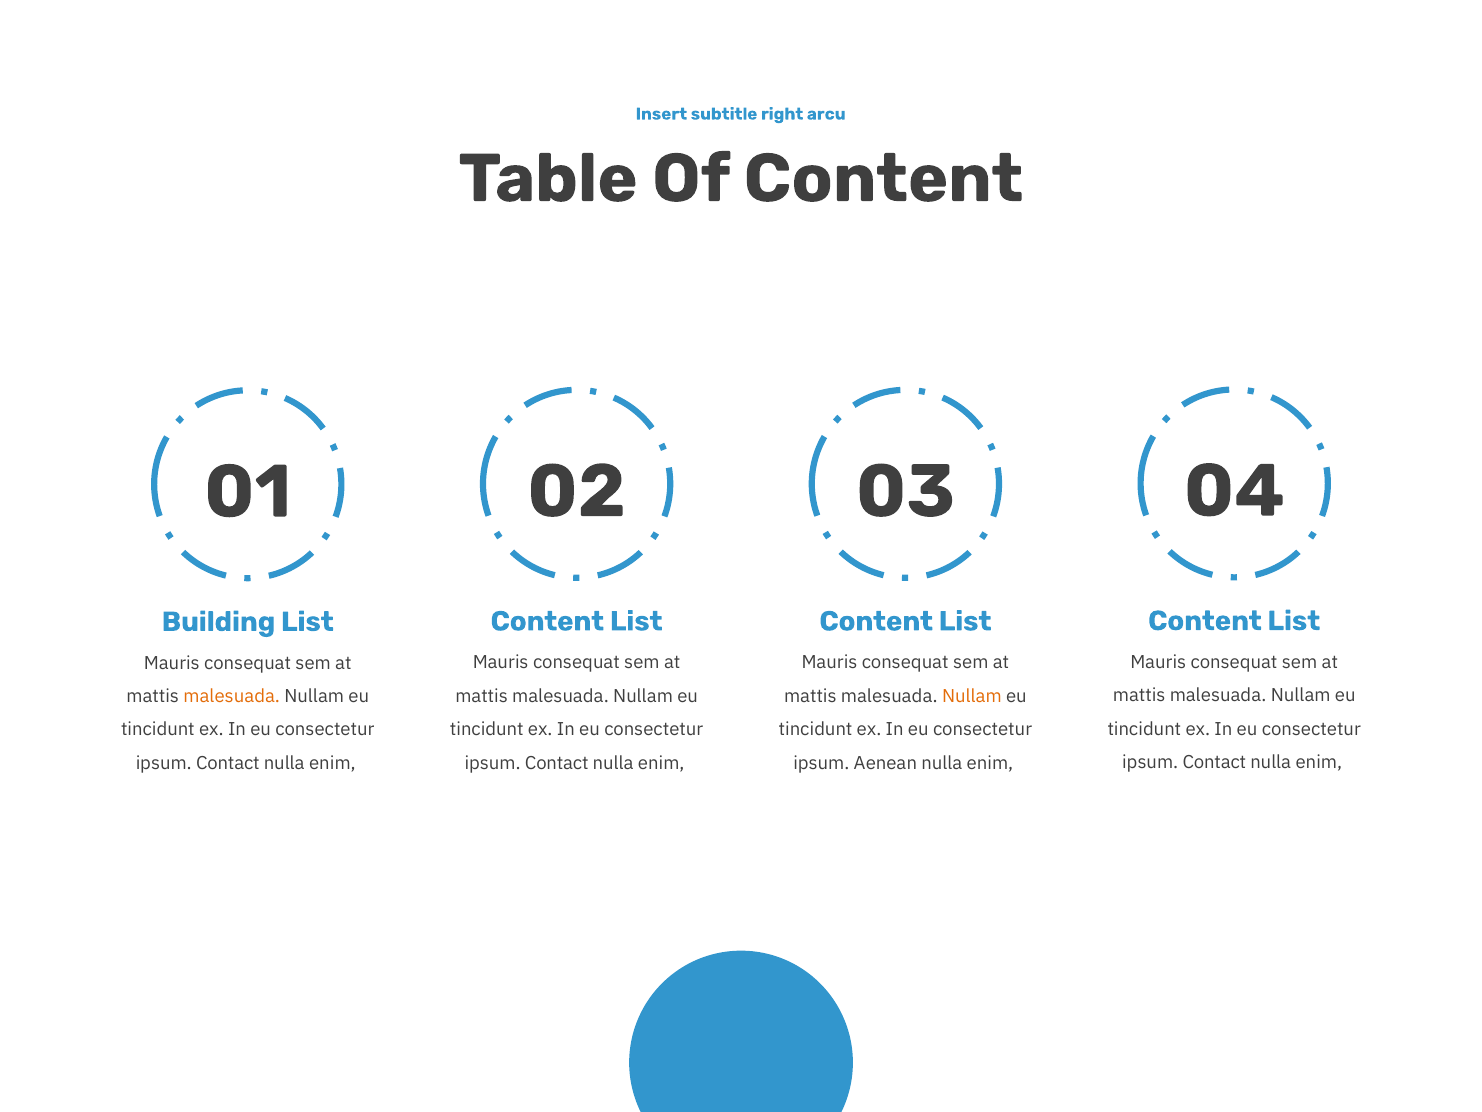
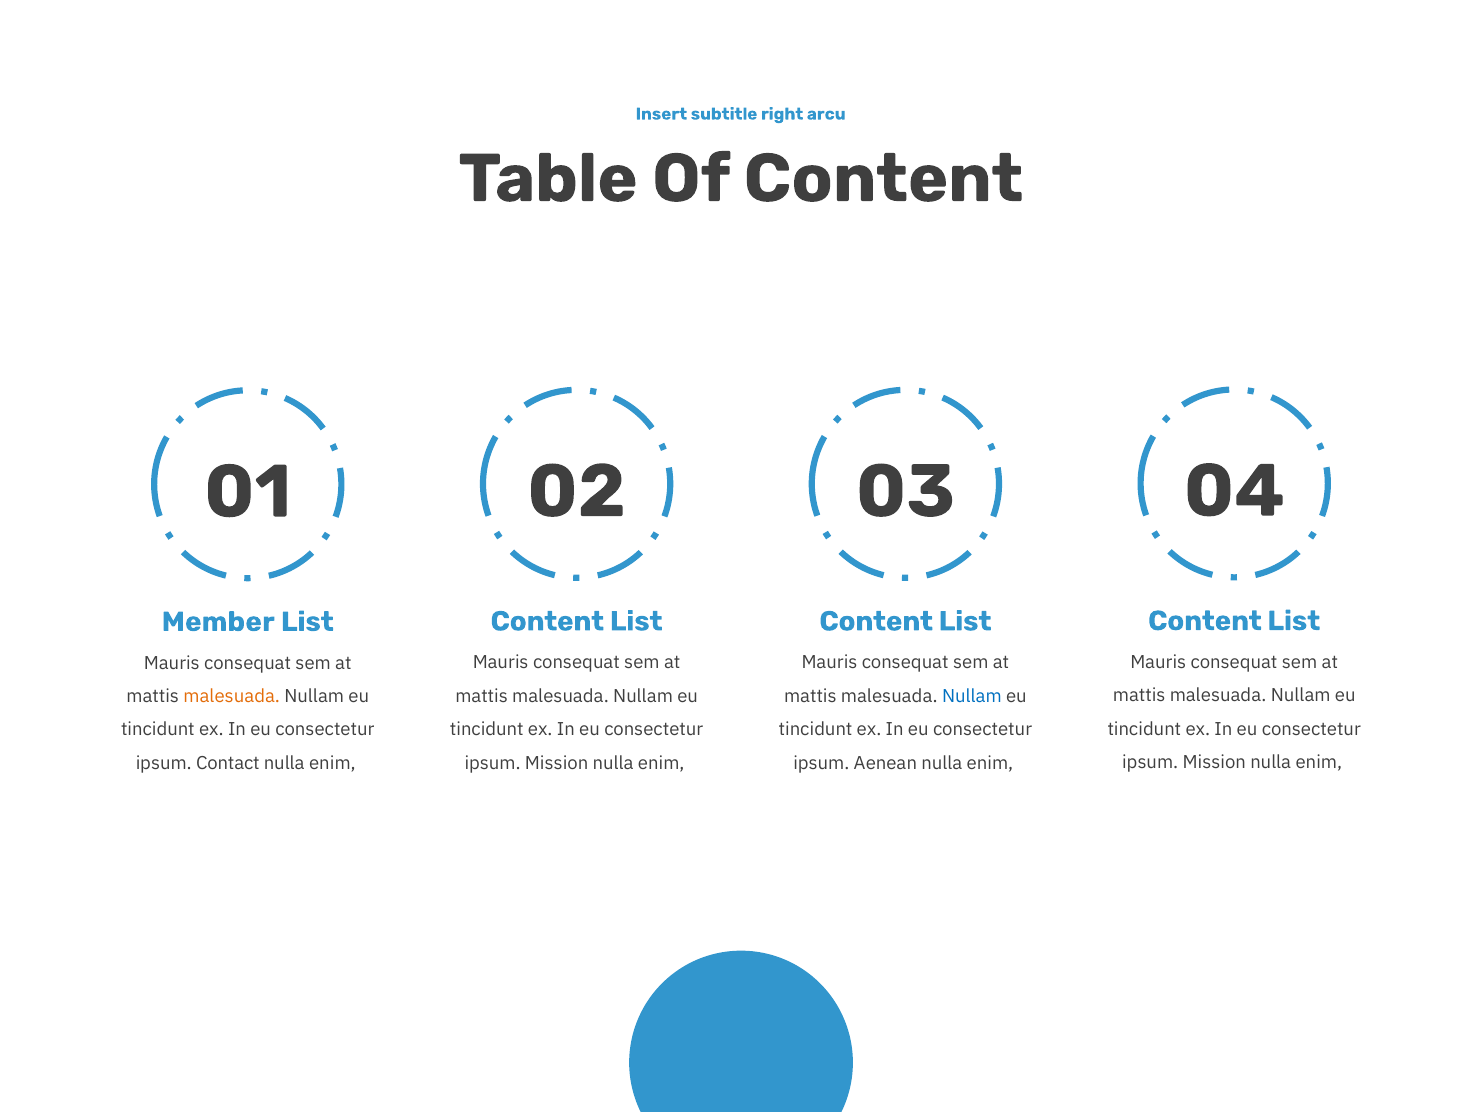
Building: Building -> Member (218, 622)
Nullam colour: orange -> blue (972, 696)
Contact: Contact -> Mission (1214, 762)
Contact: Contact -> Mission (557, 763)
